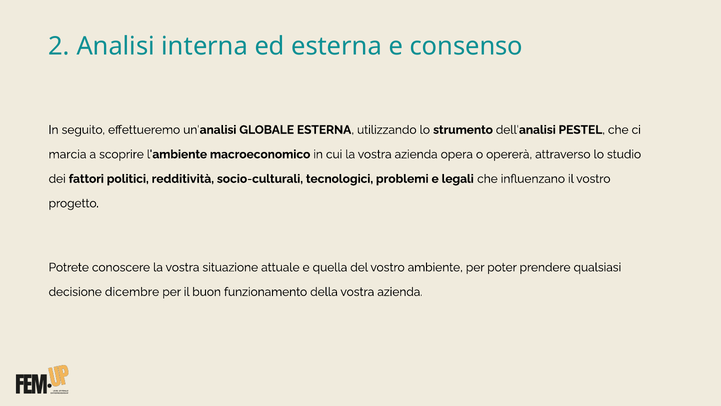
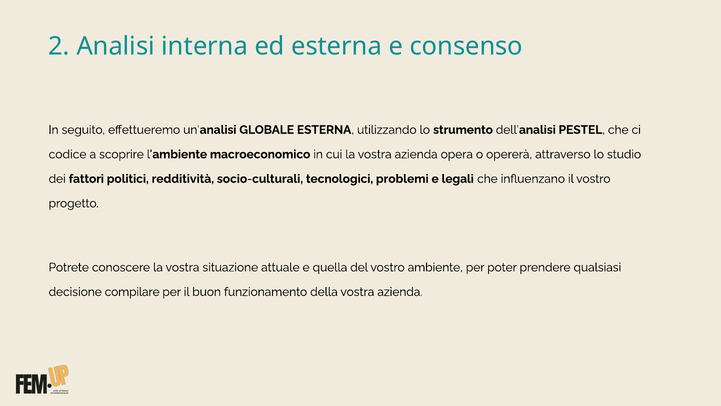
marcia: marcia -> codice (68, 154)
dicembre: dicembre -> compilare (132, 292)
